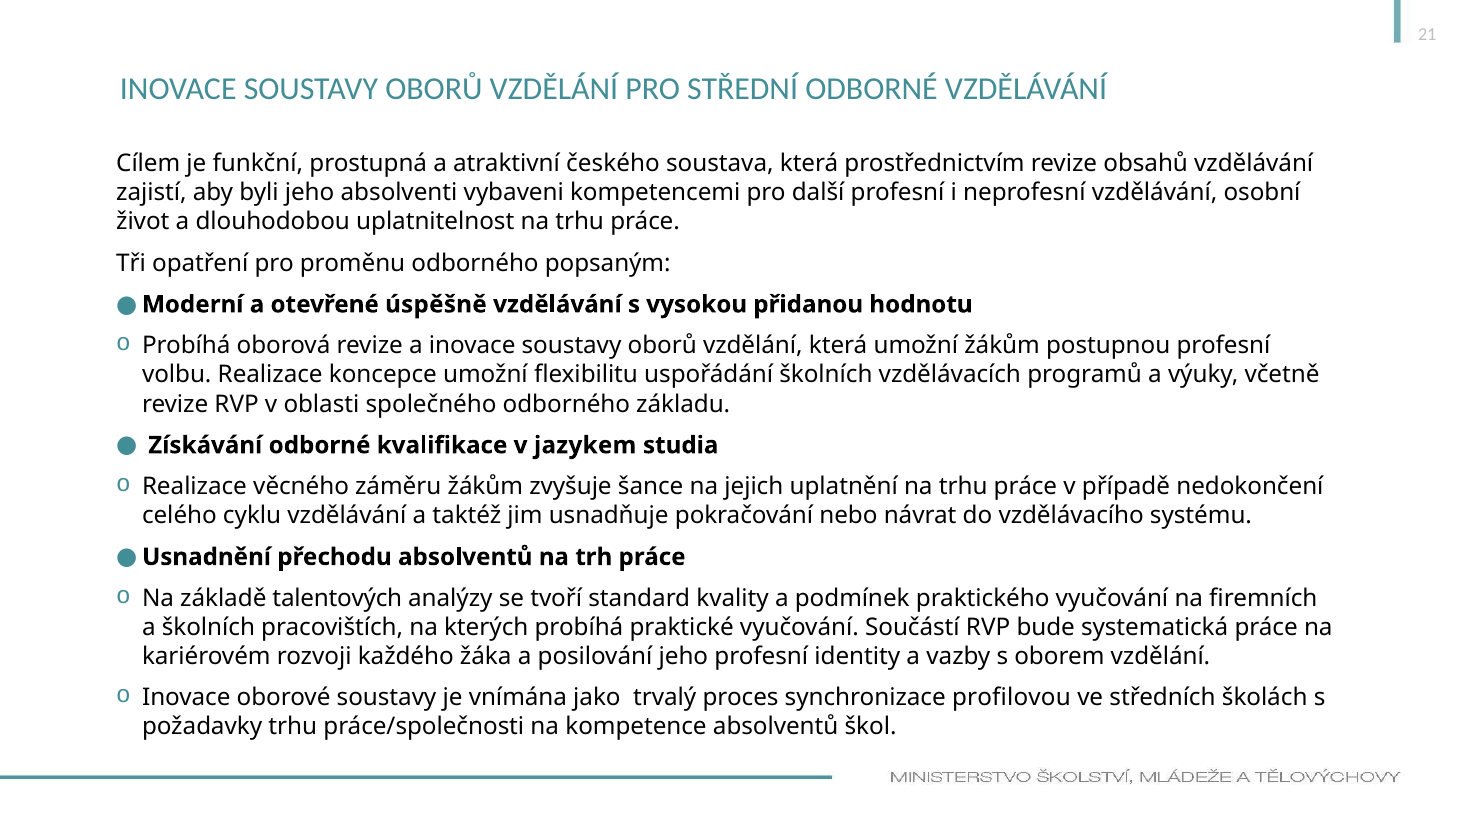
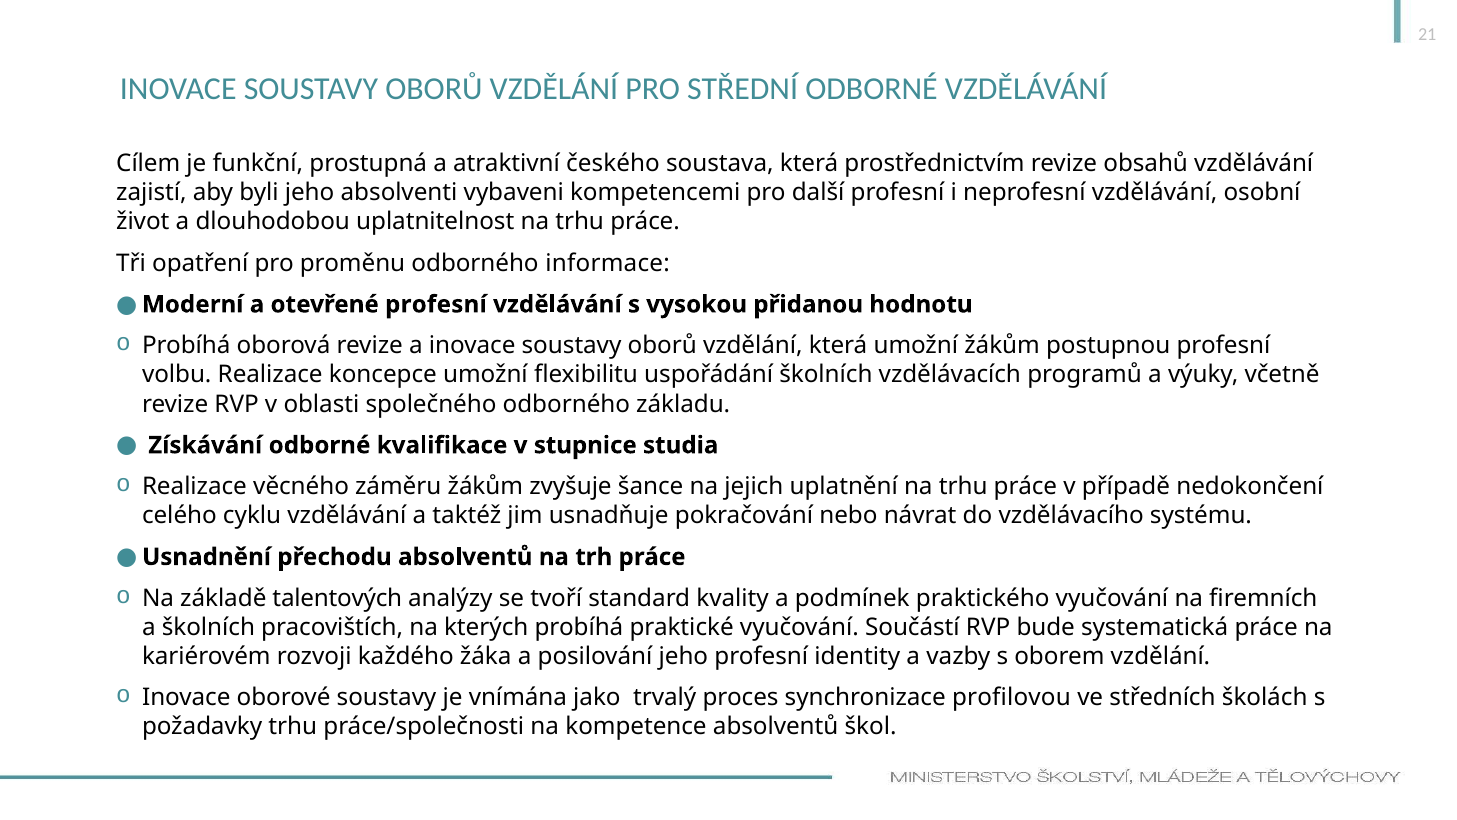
popsaným: popsaným -> informace (608, 263)
otevřené úspěšně: úspěšně -> profesní (436, 304)
jazykem: jazykem -> stupnice (585, 445)
